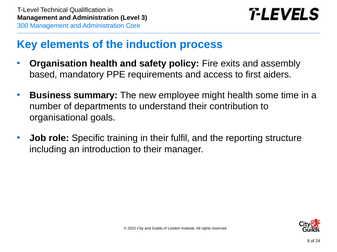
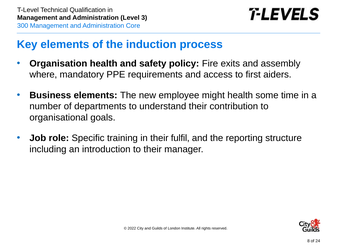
based: based -> where (43, 75)
Business summary: summary -> elements (96, 95)
